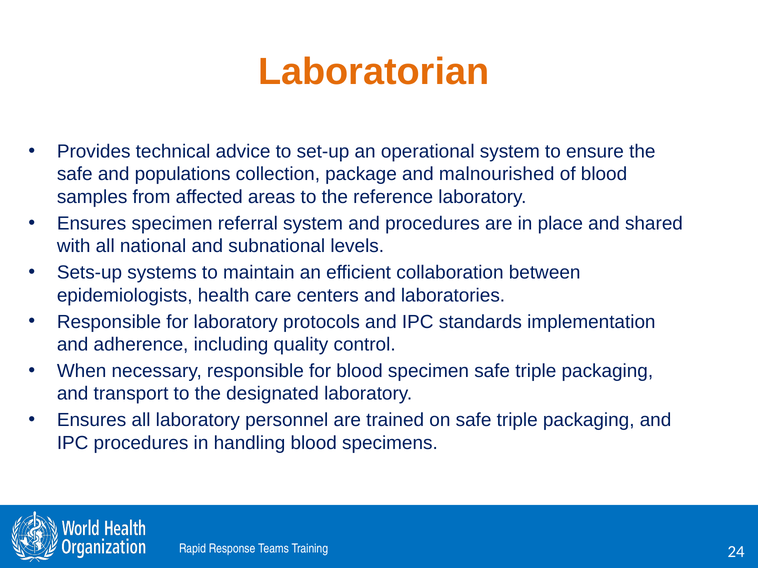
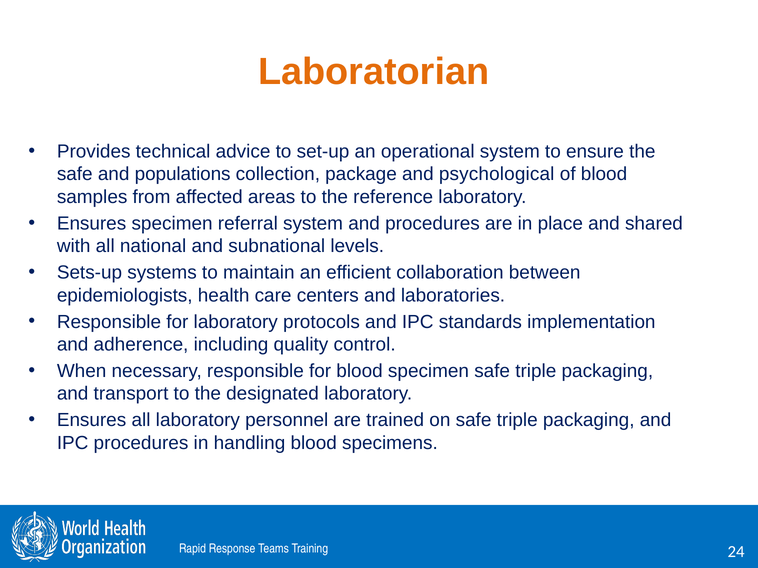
malnourished: malnourished -> psychological (497, 174)
